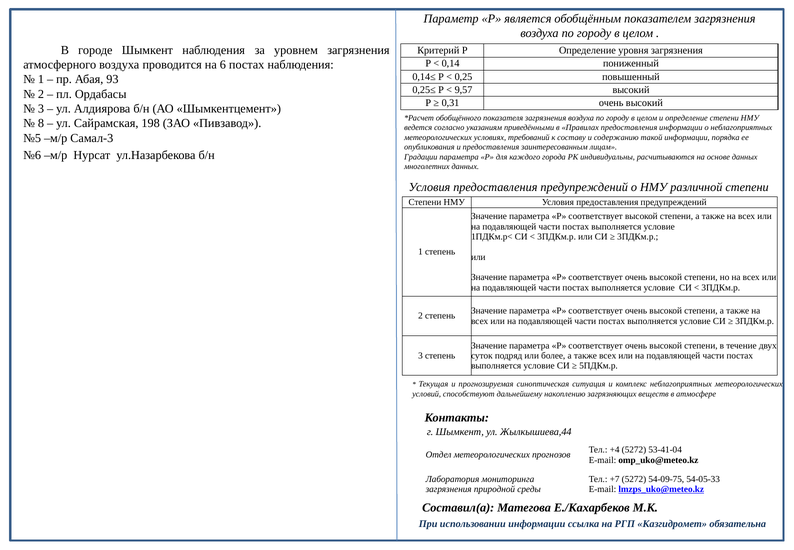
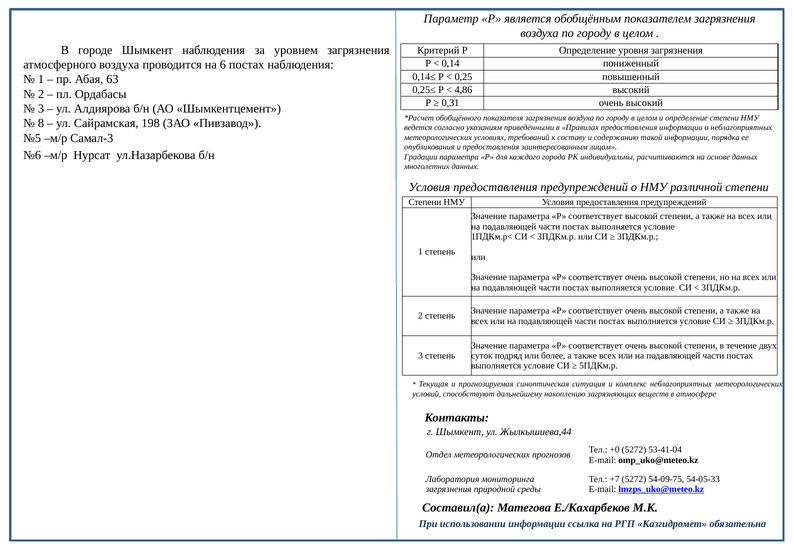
93: 93 -> 63 (112, 79)
9,57: 9,57 -> 4,86 (464, 90)
+4: +4 -> +0 (615, 450)
